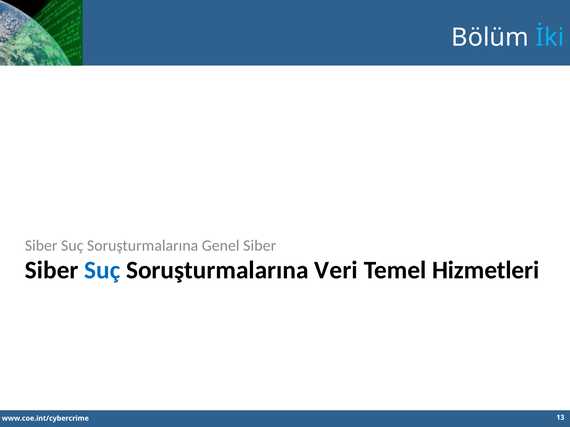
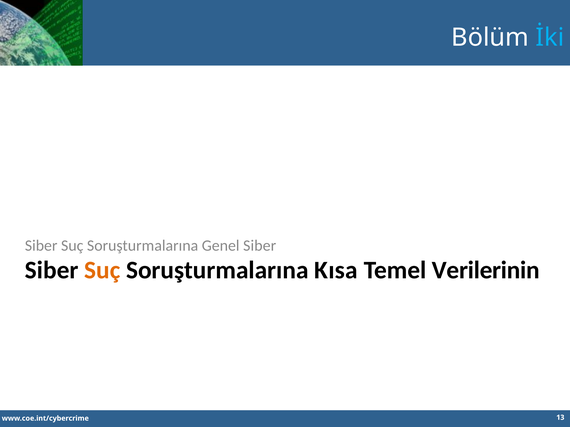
Suç colour: blue -> orange (102, 270)
Veri: Veri -> Kısa (336, 270)
Hizmetleri: Hizmetleri -> Verilerinin (486, 270)
